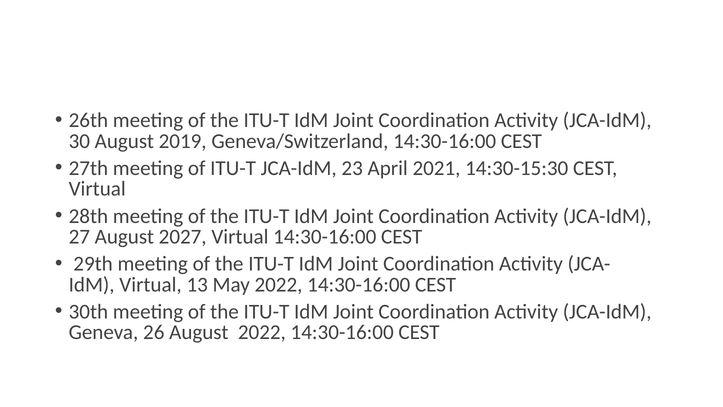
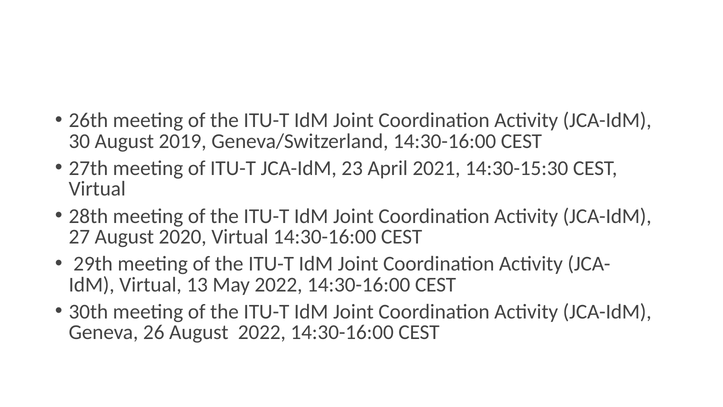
2027: 2027 -> 2020 (183, 237)
